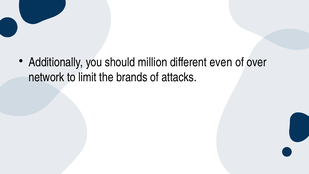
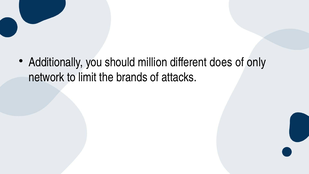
even: even -> does (221, 62)
over: over -> only (256, 62)
